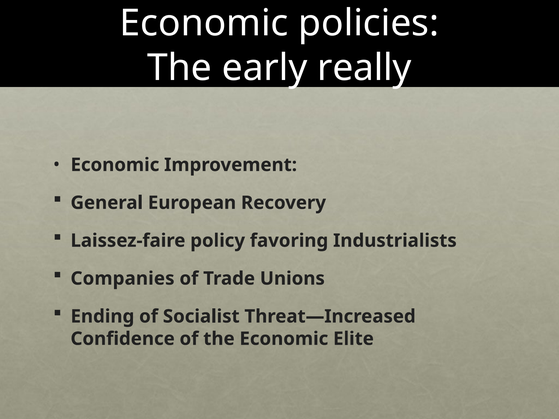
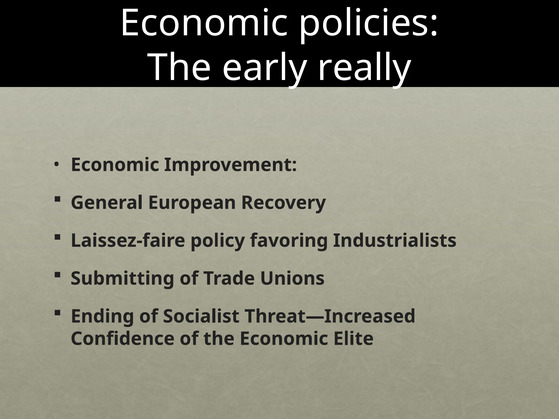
Companies: Companies -> Submitting (123, 279)
